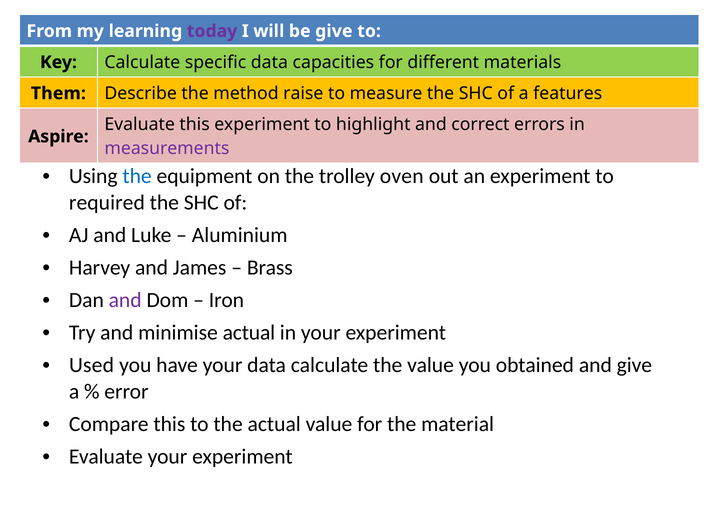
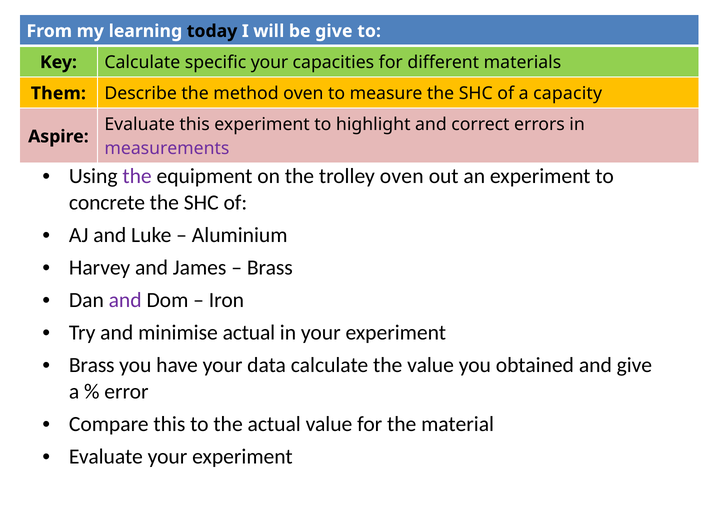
today colour: purple -> black (212, 31)
specific data: data -> your (269, 62)
method raise: raise -> oven (303, 93)
features: features -> capacity (568, 93)
the colour: blue -> purple (137, 176)
required: required -> concrete (107, 203)
Used: Used -> Brass (92, 365)
